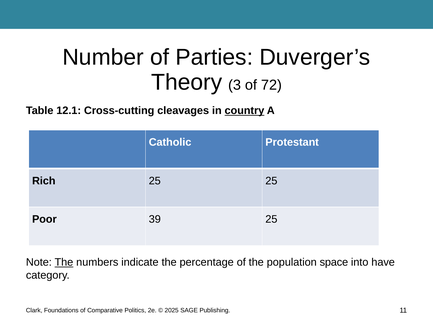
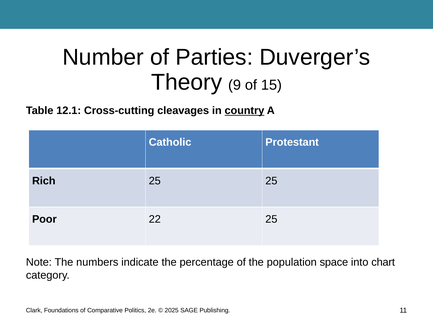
3: 3 -> 9 (235, 85)
72: 72 -> 15 (271, 85)
39: 39 -> 22 (155, 219)
The underline: present -> none (64, 262)
have: have -> chart (383, 262)
